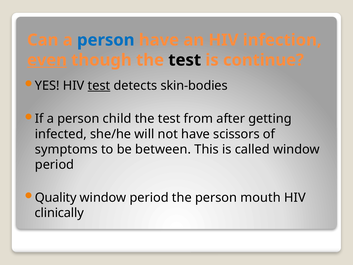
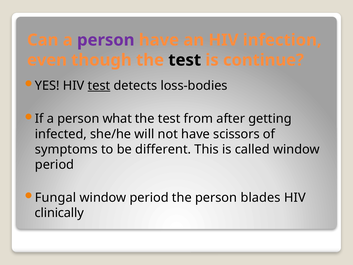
person colour: blue -> purple (106, 40)
even underline: present -> none (47, 60)
skin-bodies: skin-bodies -> loss-bodies (194, 86)
child: child -> what (117, 119)
between: between -> different (163, 149)
Quality: Quality -> Fungal (56, 198)
mouth: mouth -> blades (261, 198)
